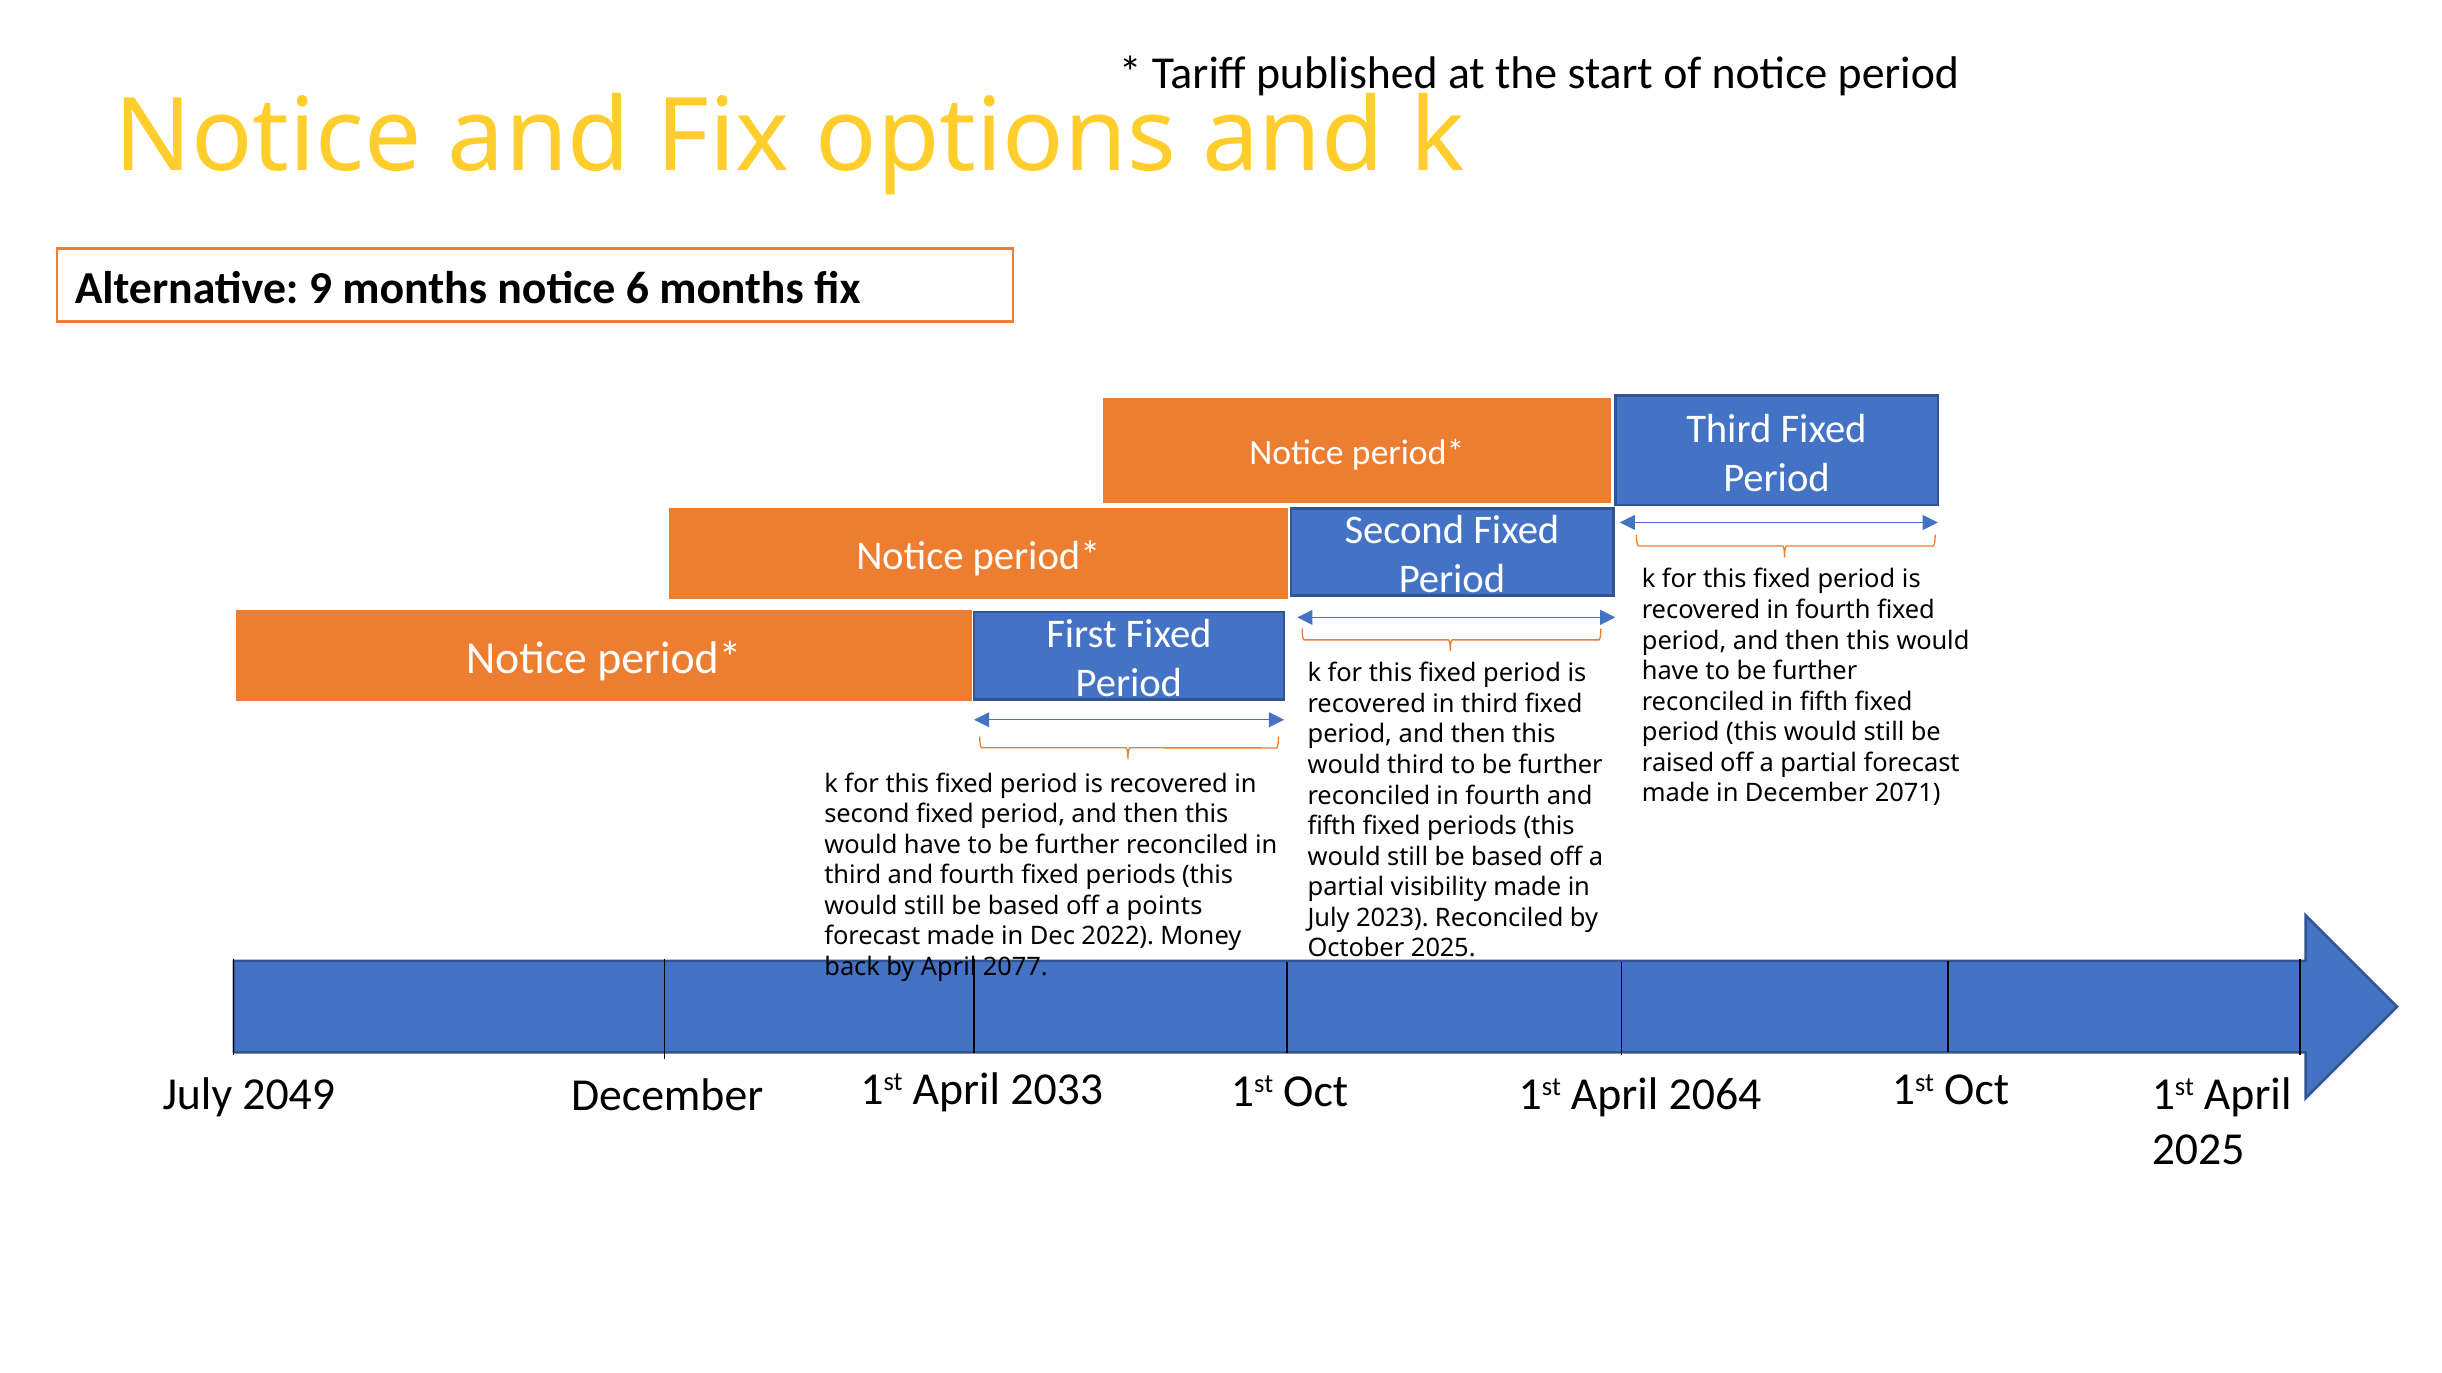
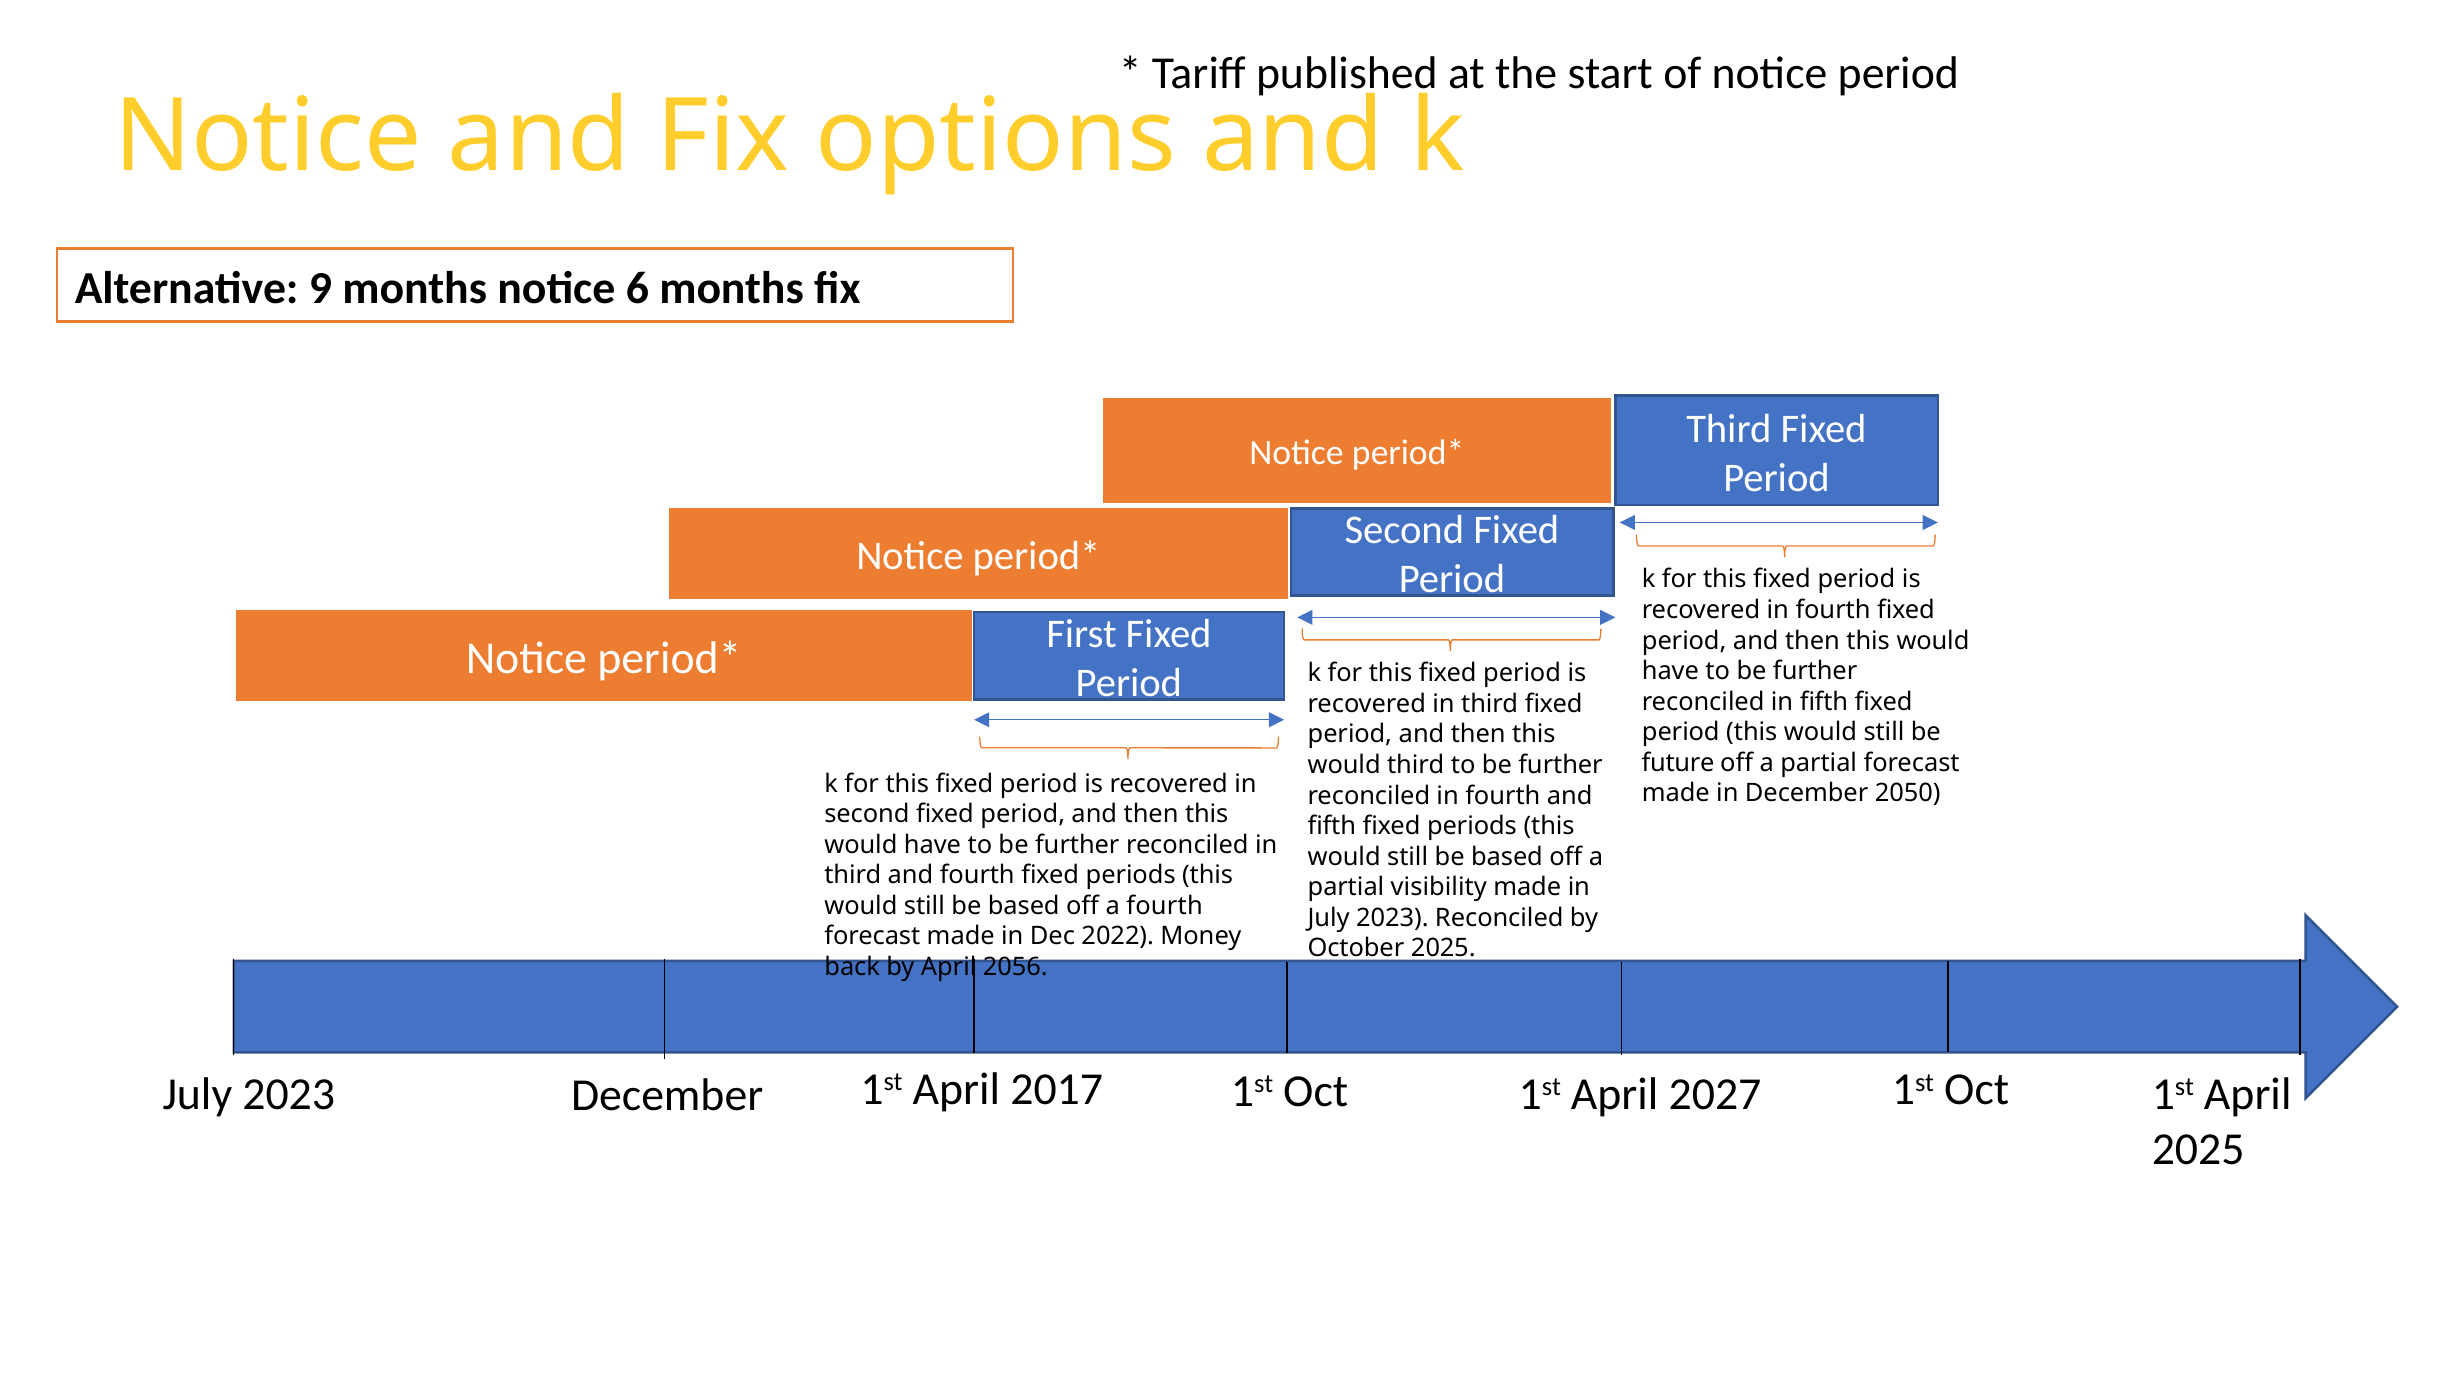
raised: raised -> future (1678, 763)
2071: 2071 -> 2050 (1908, 794)
a points: points -> fourth (1165, 906)
2077: 2077 -> 2056 (1015, 967)
2049: 2049 -> 2023 (289, 1095)
2033: 2033 -> 2017 (1057, 1090)
2064: 2064 -> 2027 (1715, 1095)
